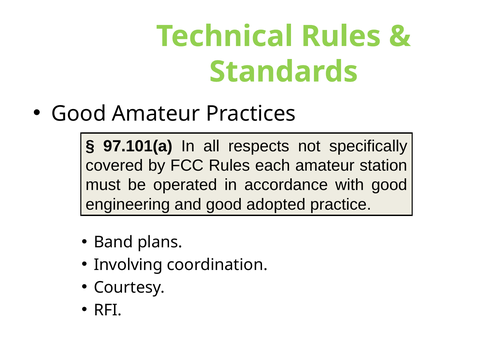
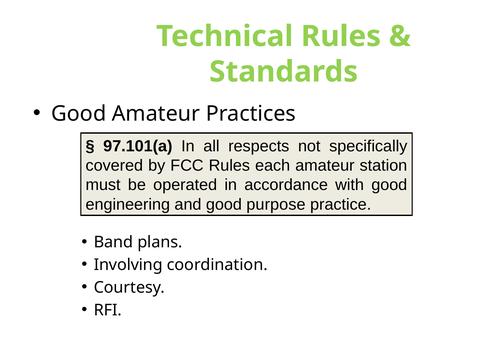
adopted: adopted -> purpose (276, 205)
